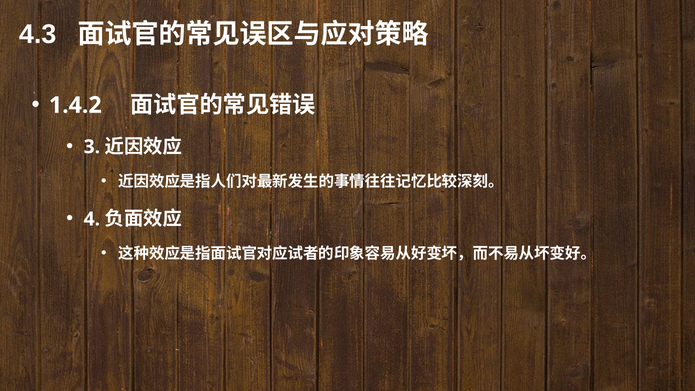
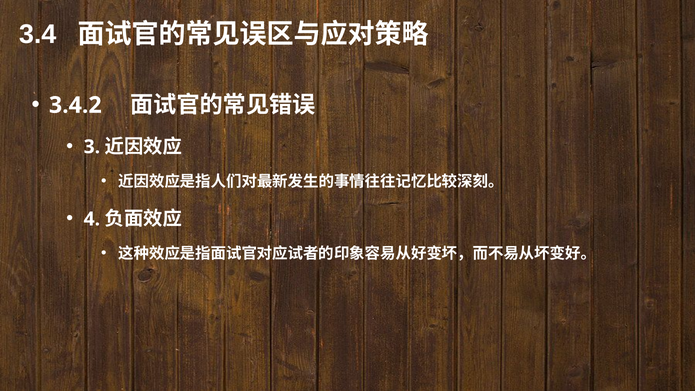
4.3: 4.3 -> 3.4 (38, 34)
1.4.2: 1.4.2 -> 3.4.2 (75, 105)
